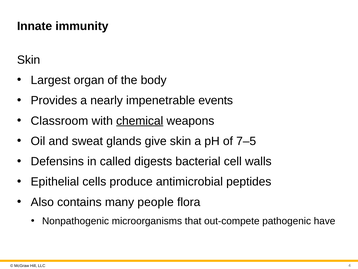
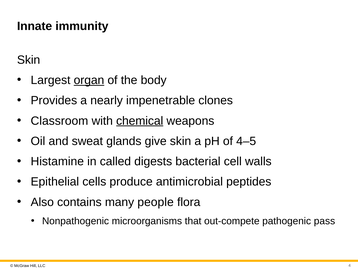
organ underline: none -> present (89, 80)
events: events -> clones (216, 100)
7–5: 7–5 -> 4–5 (246, 141)
Defensins: Defensins -> Histamine (57, 161)
have: have -> pass (324, 221)
